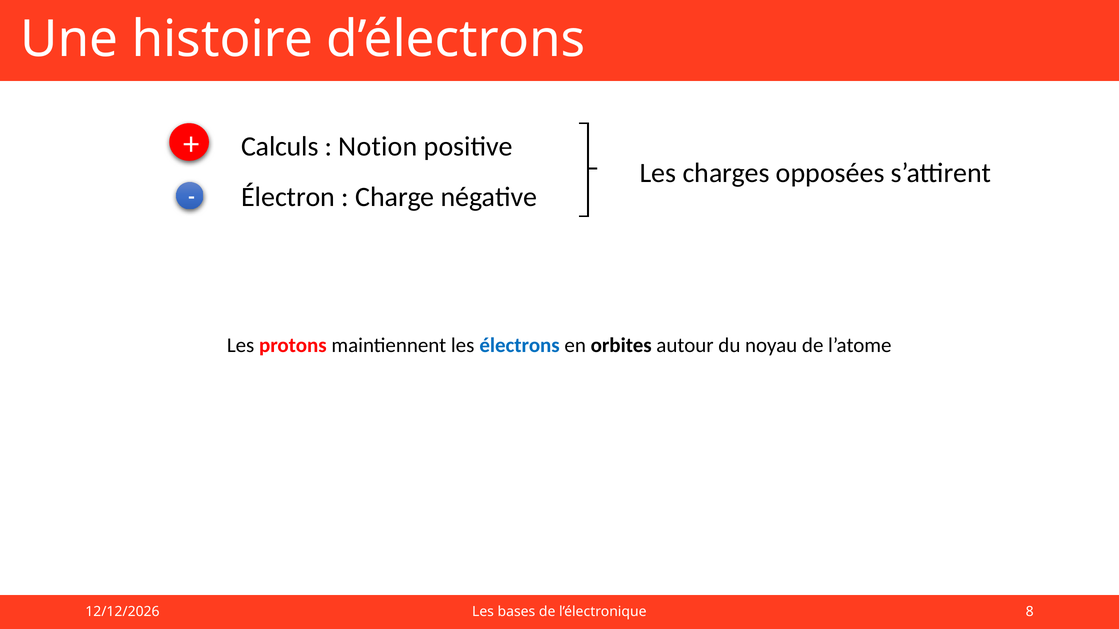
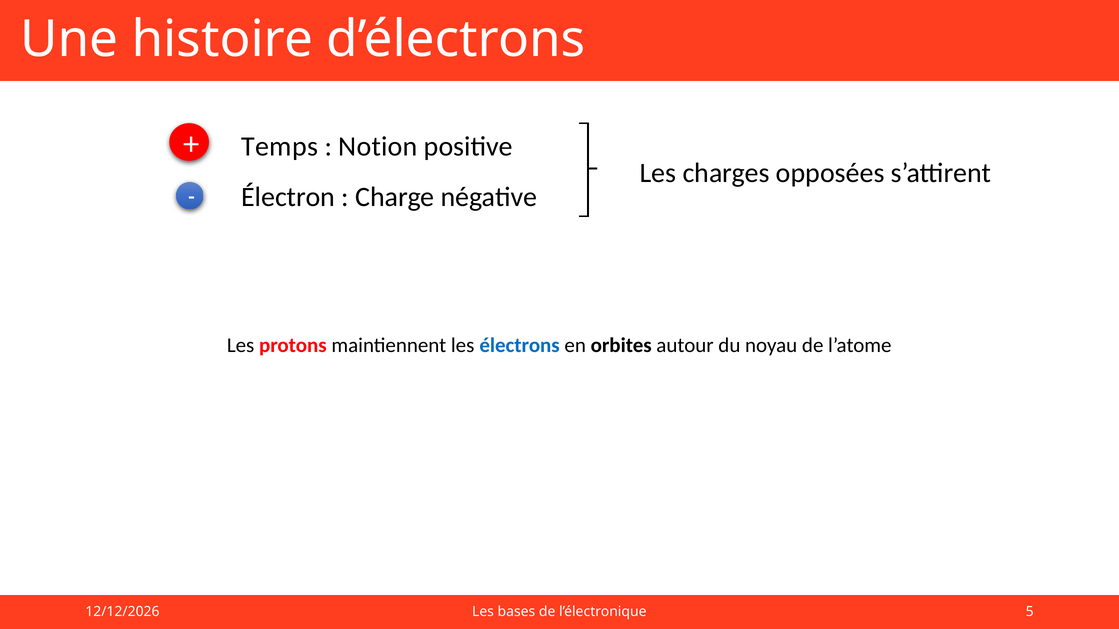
Calculs: Calculs -> Temps (280, 147)
8: 8 -> 5 (1030, 612)
